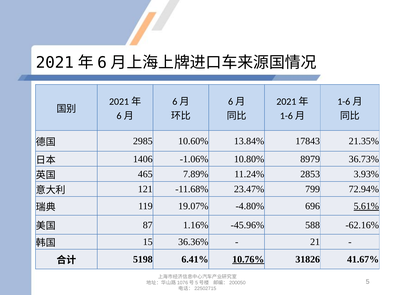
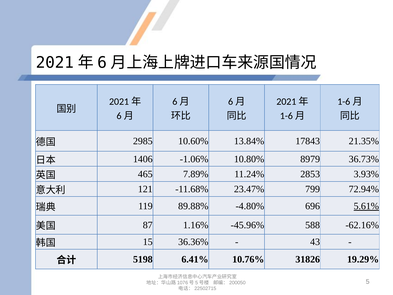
19.07%: 19.07% -> 89.88% (193, 206)
21: 21 -> 43 (315, 242)
10.76% underline: present -> none (248, 259)
41.67%: 41.67% -> 19.29% (363, 259)
